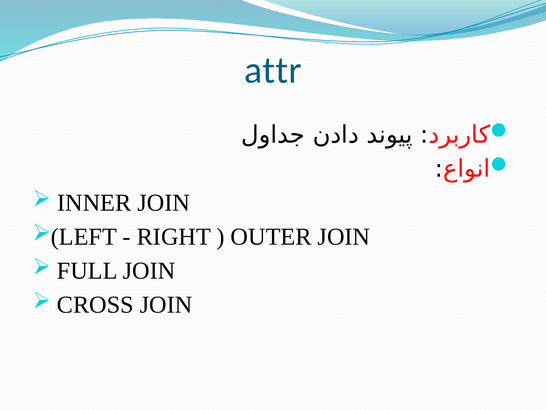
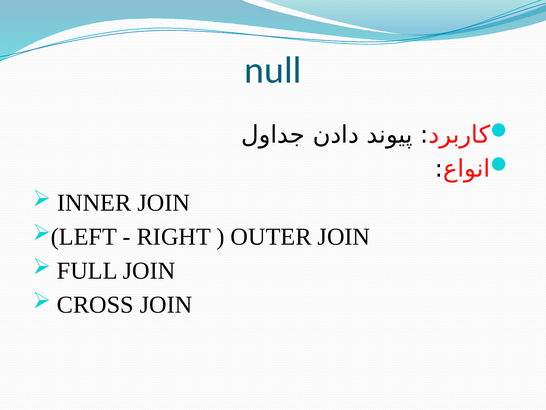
attr: attr -> null (273, 70)
